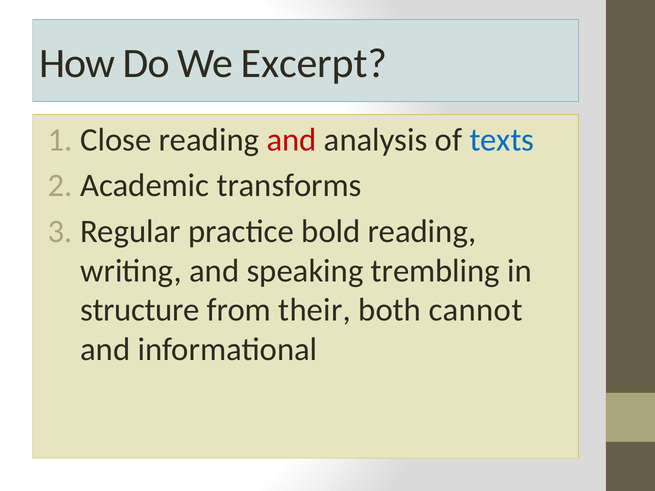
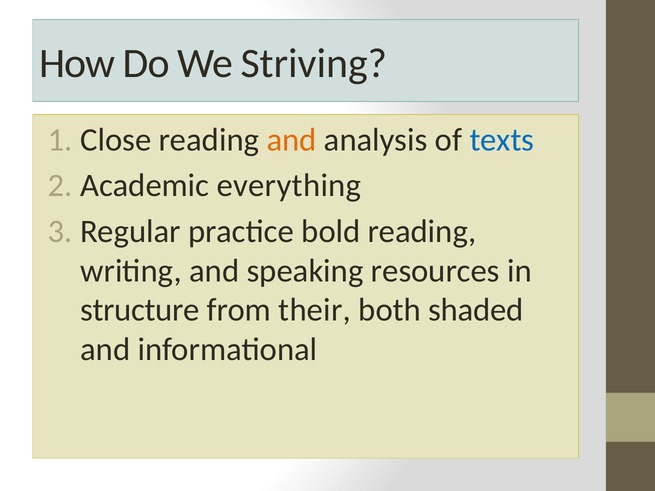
Excerpt: Excerpt -> Striving (314, 64)
and colour: red -> orange (292, 140)
transforms: transforms -> everything (289, 186)
trembling: trembling -> resources (435, 271)
cannot: cannot -> shaded (476, 310)
